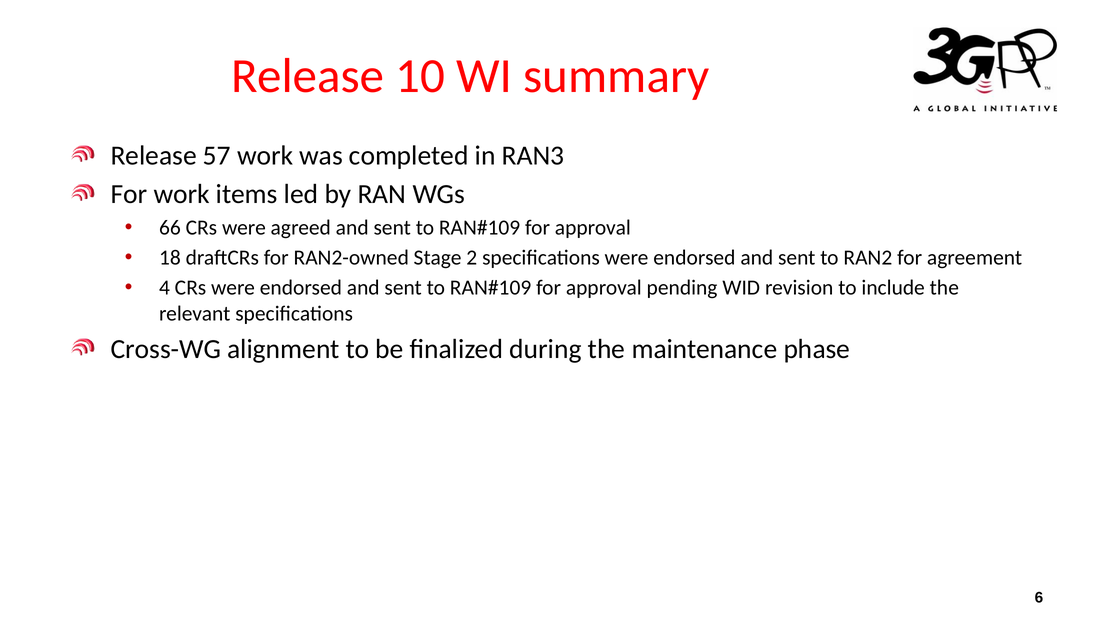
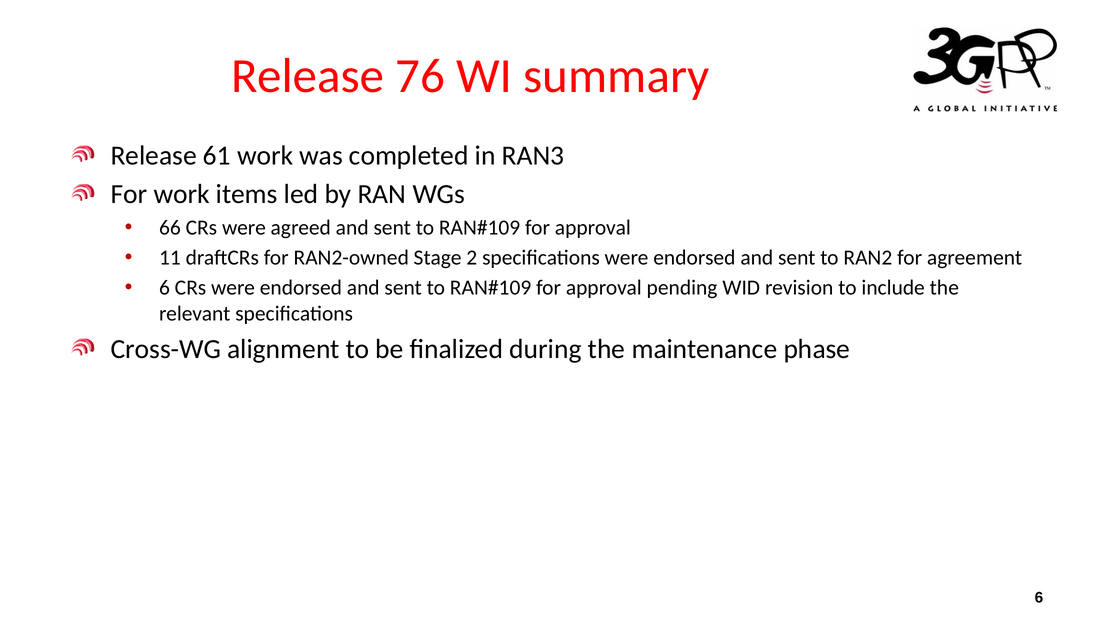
10: 10 -> 76 (420, 76)
57: 57 -> 61 (217, 156)
18: 18 -> 11 (170, 257)
4: 4 -> 6 (164, 288)
